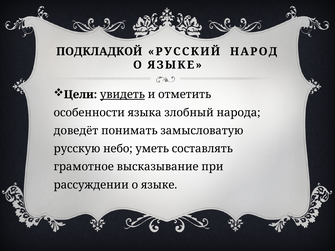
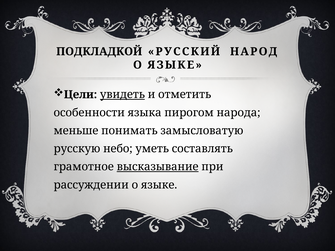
злобный: злобный -> пирогом (189, 113)
доведёт: доведёт -> меньше (76, 131)
высказывание underline: none -> present (158, 167)
